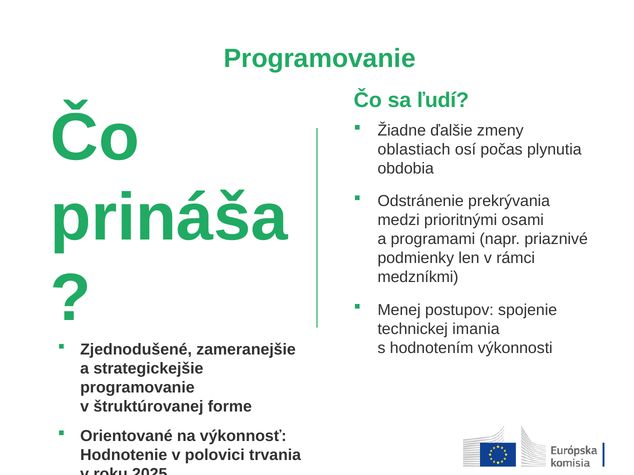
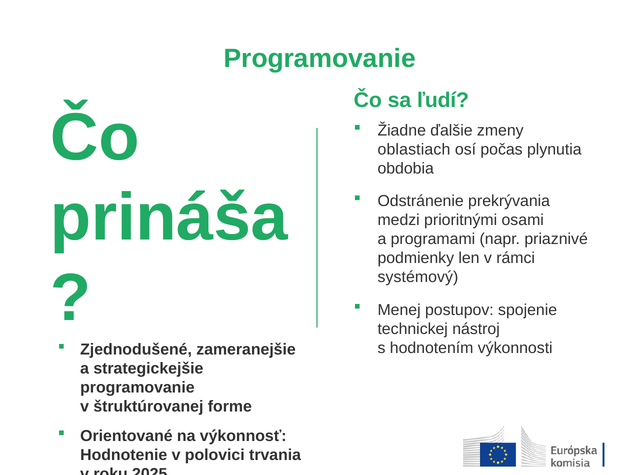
medzníkmi: medzníkmi -> systémový (418, 277)
imania: imania -> nástroj (476, 329)
